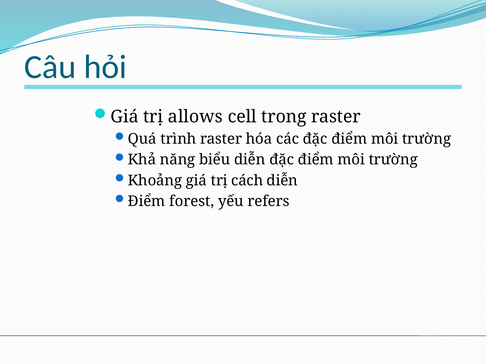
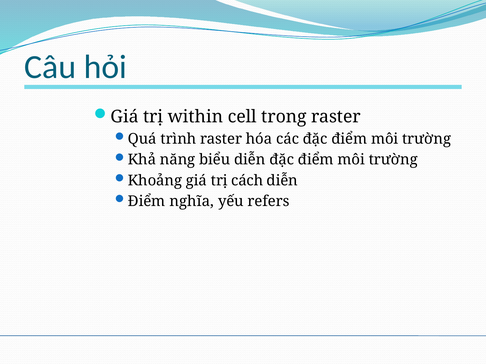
allows: allows -> within (195, 117)
forest: forest -> nghĩa (192, 202)
